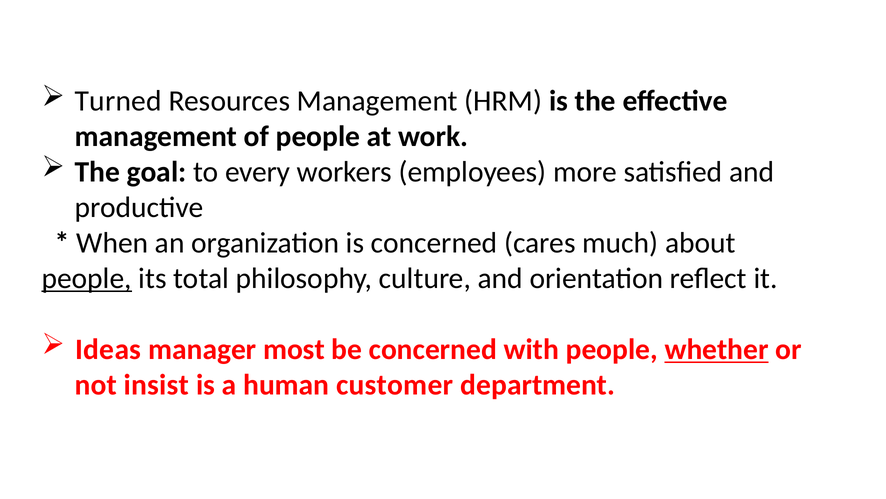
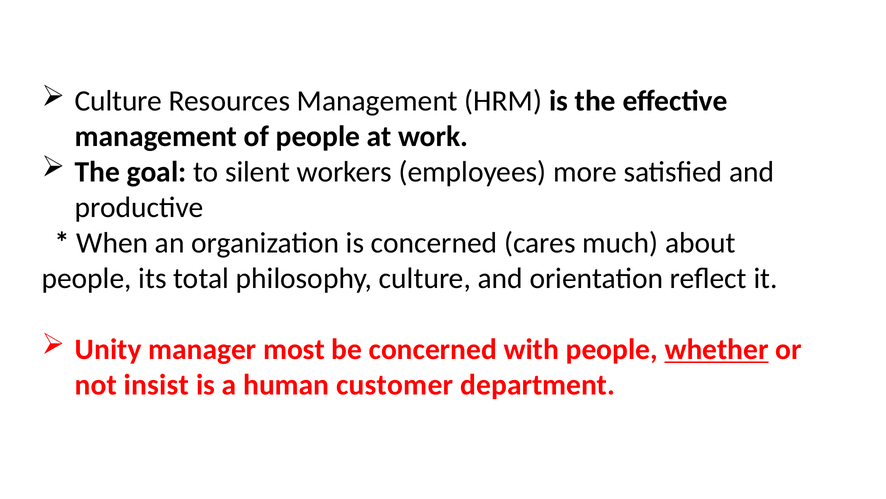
Turned: Turned -> Culture (119, 101)
every: every -> silent (257, 172)
people underline: present -> none (87, 278)
Ideas: Ideas -> Unity (108, 349)
